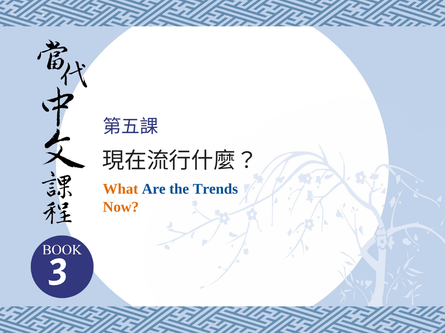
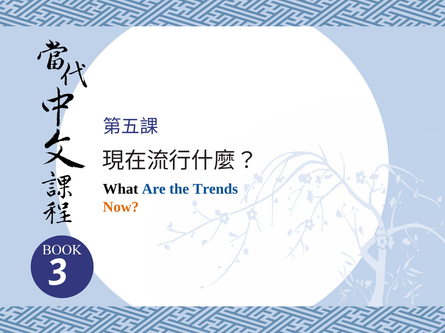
What colour: orange -> black (120, 190)
